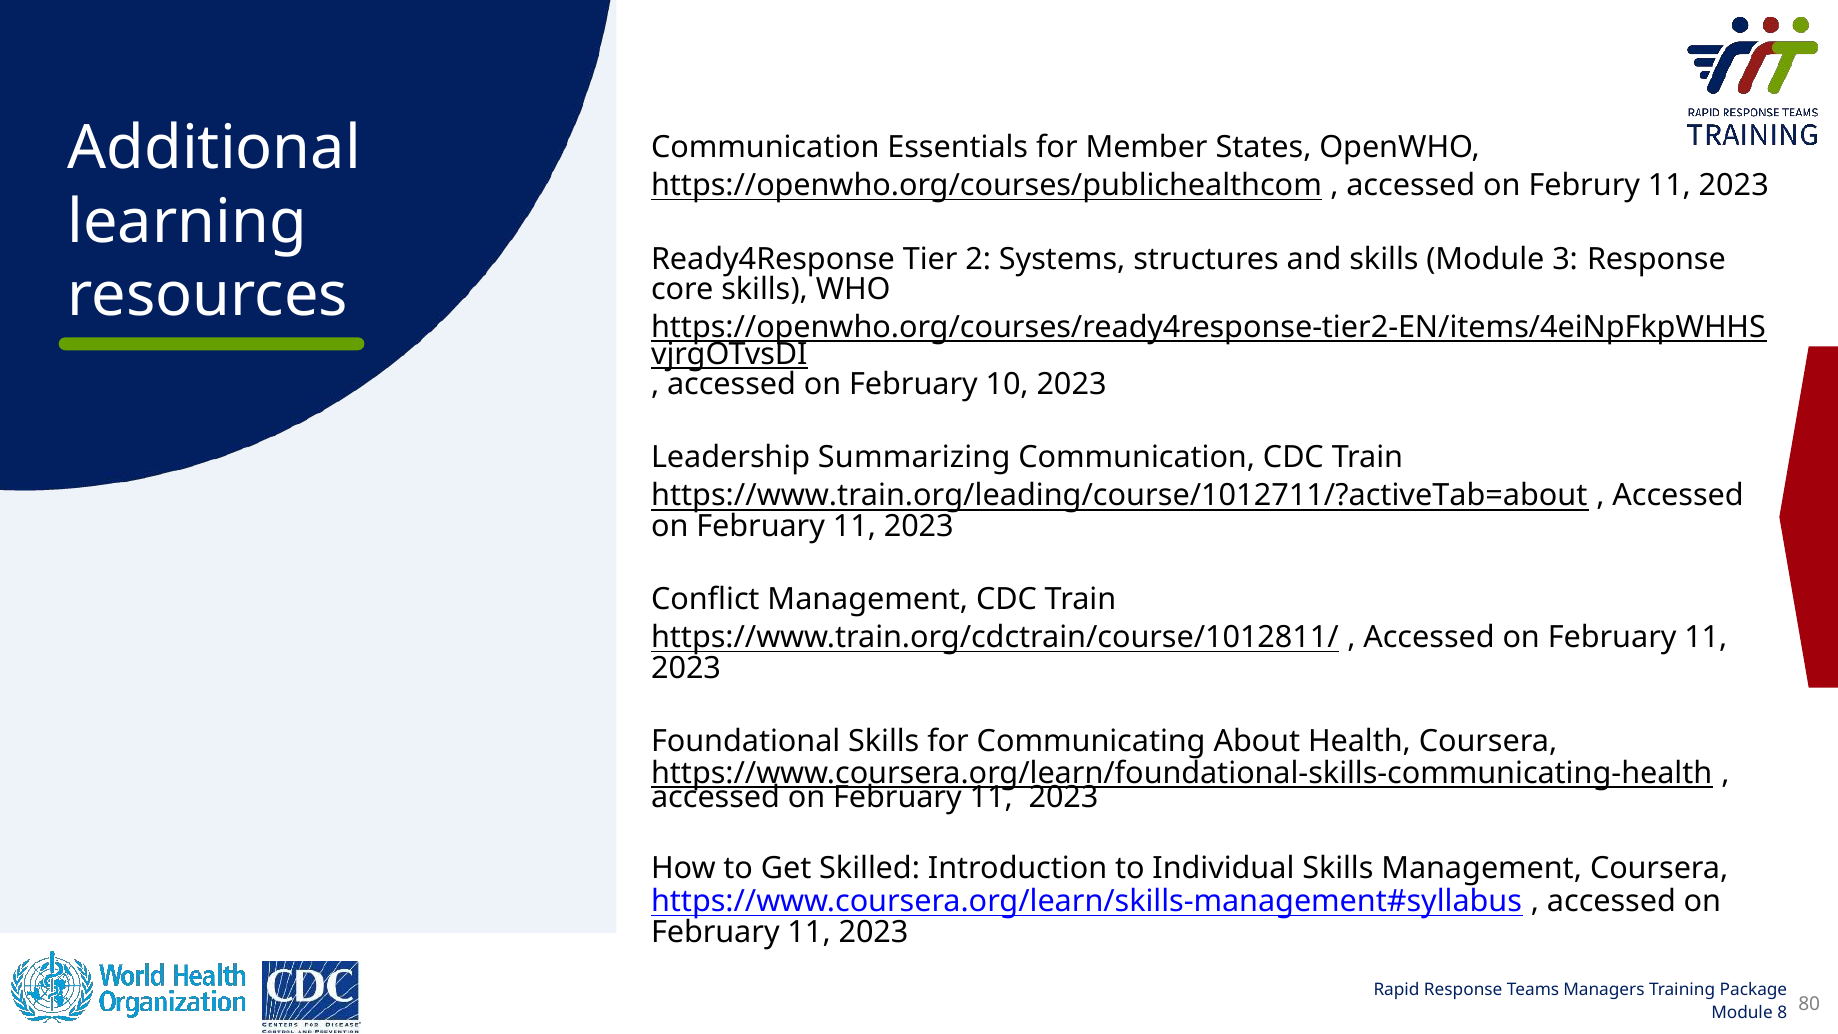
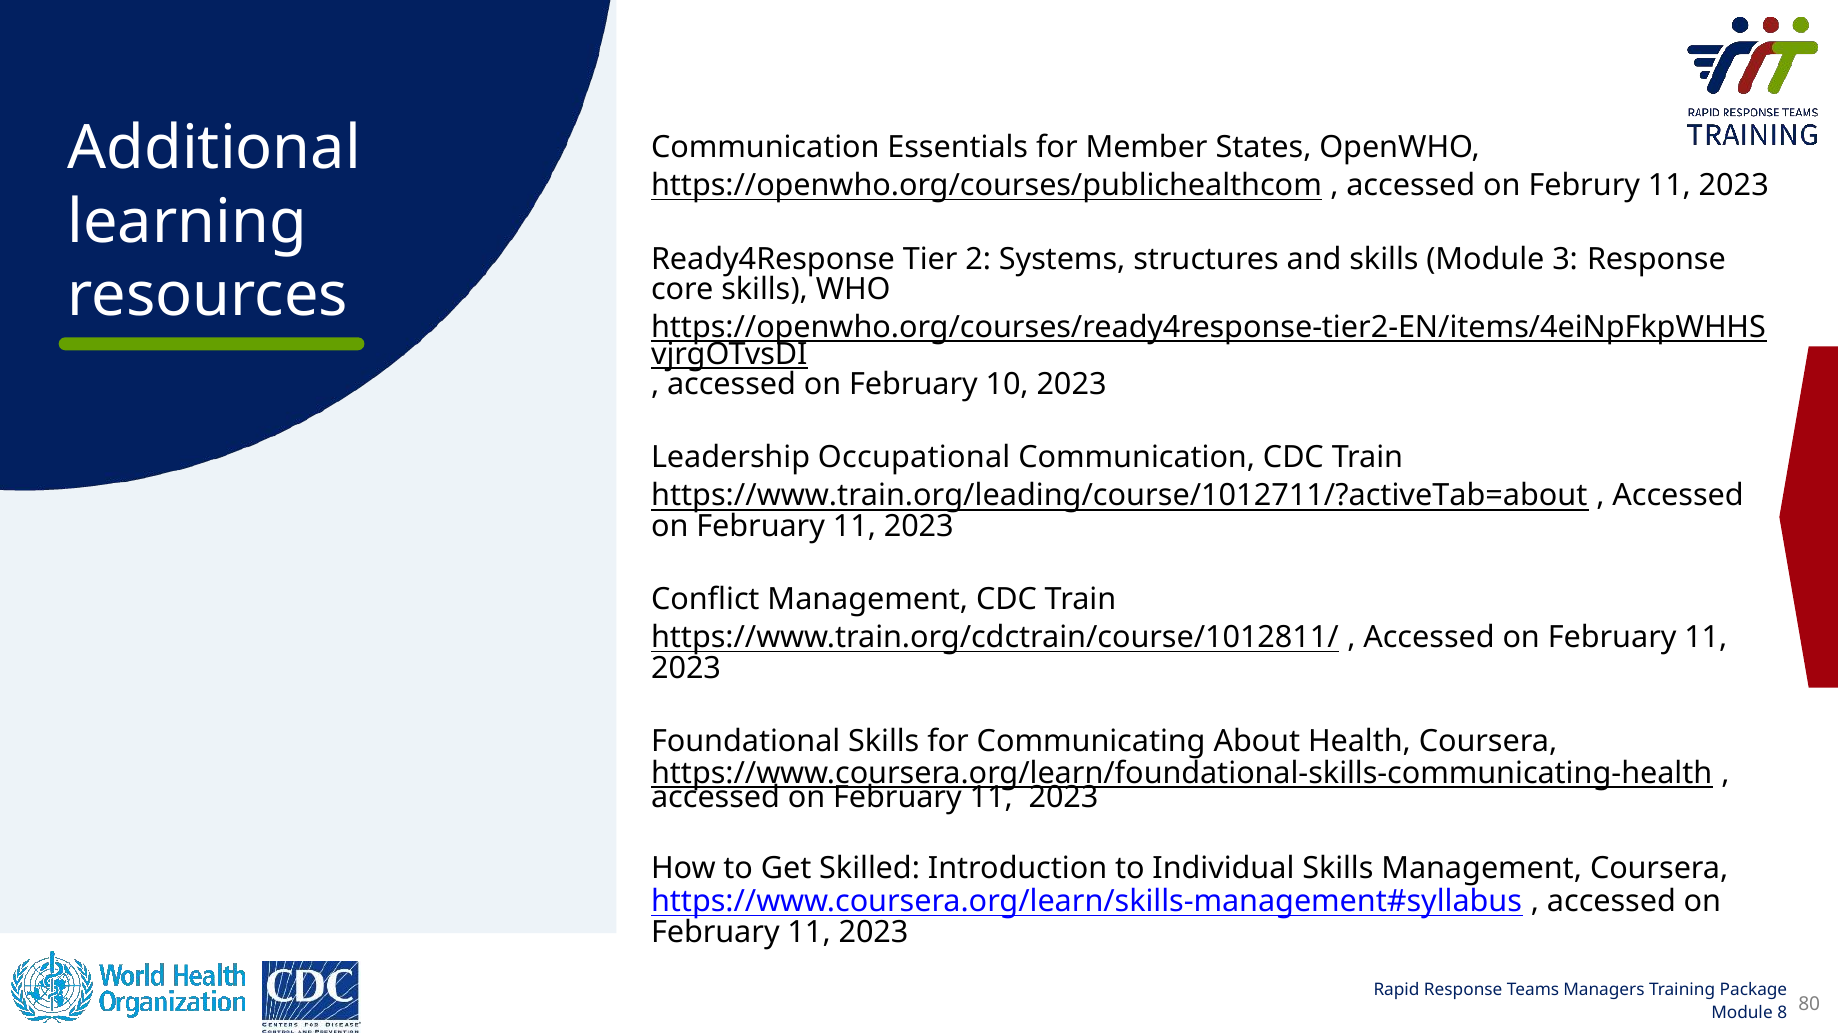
Summarizing: Summarizing -> Occupational (914, 458)
